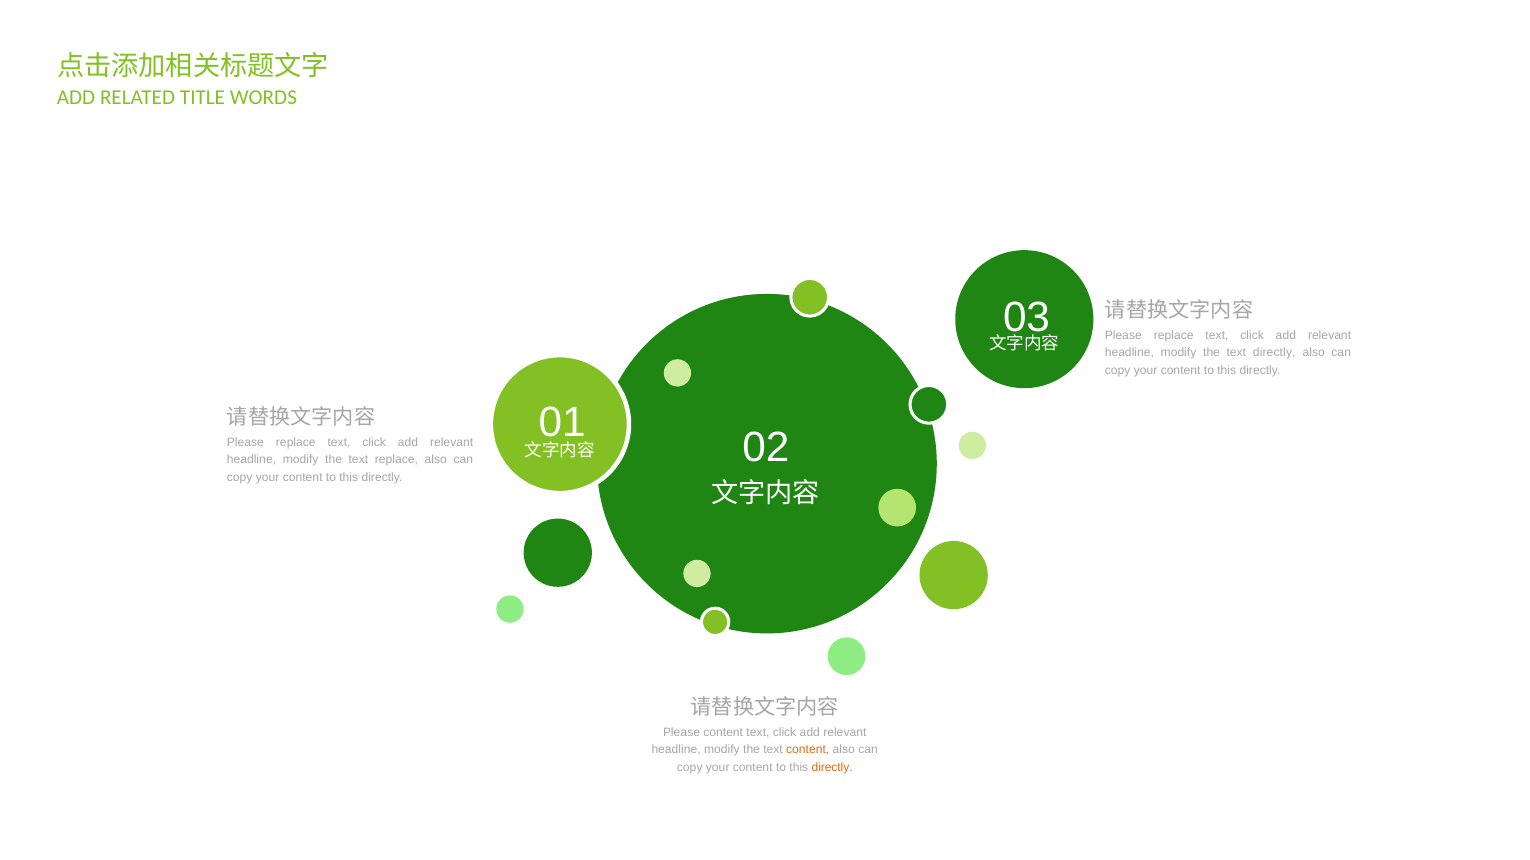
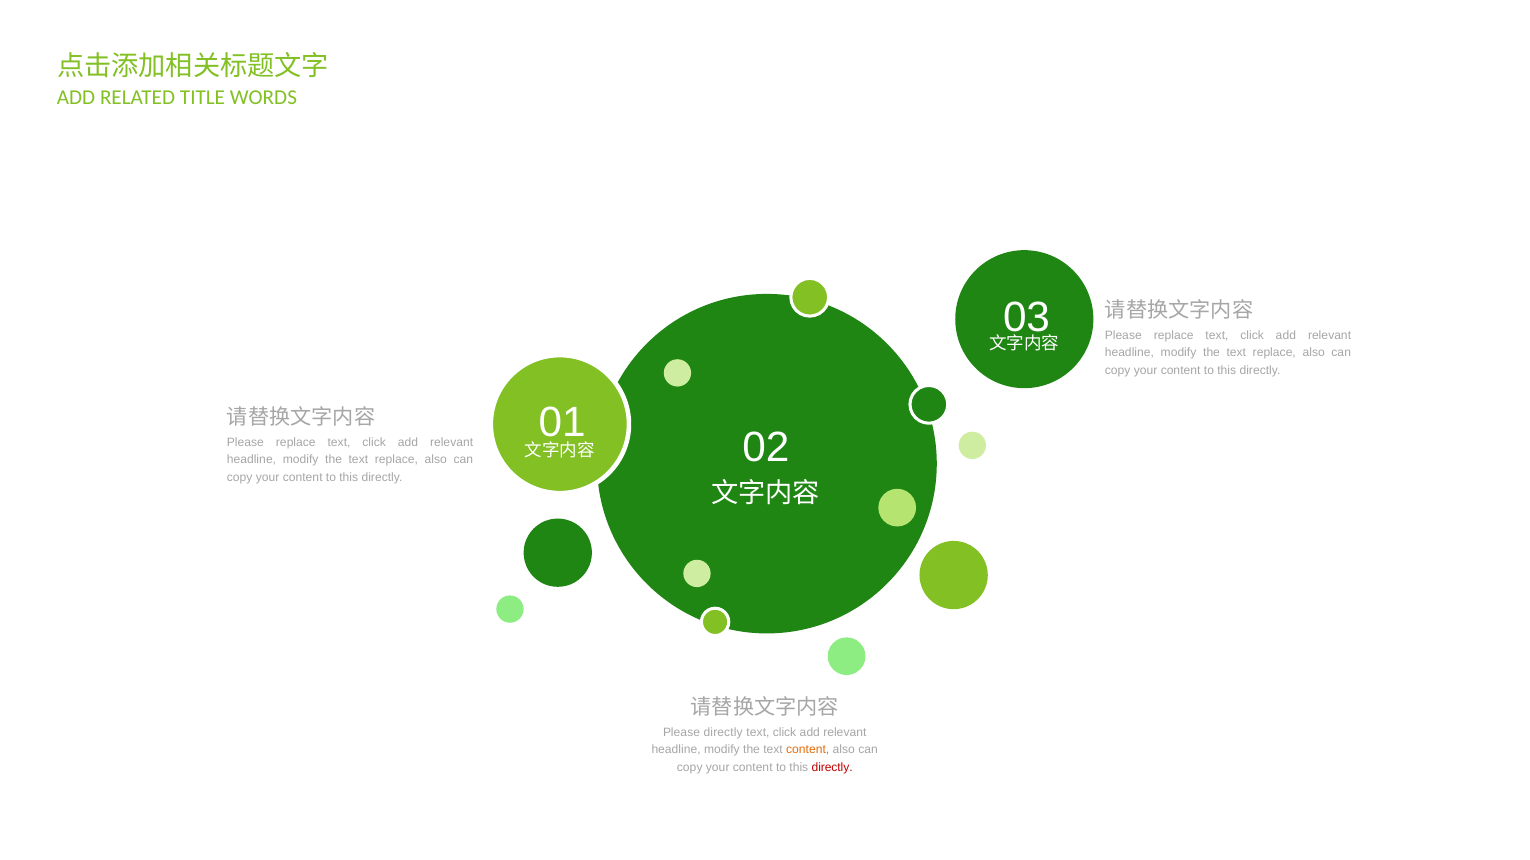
directly: directly -> replace (1274, 353)
Please content: content -> directly (723, 733)
directly colour: orange -> red (832, 768)
